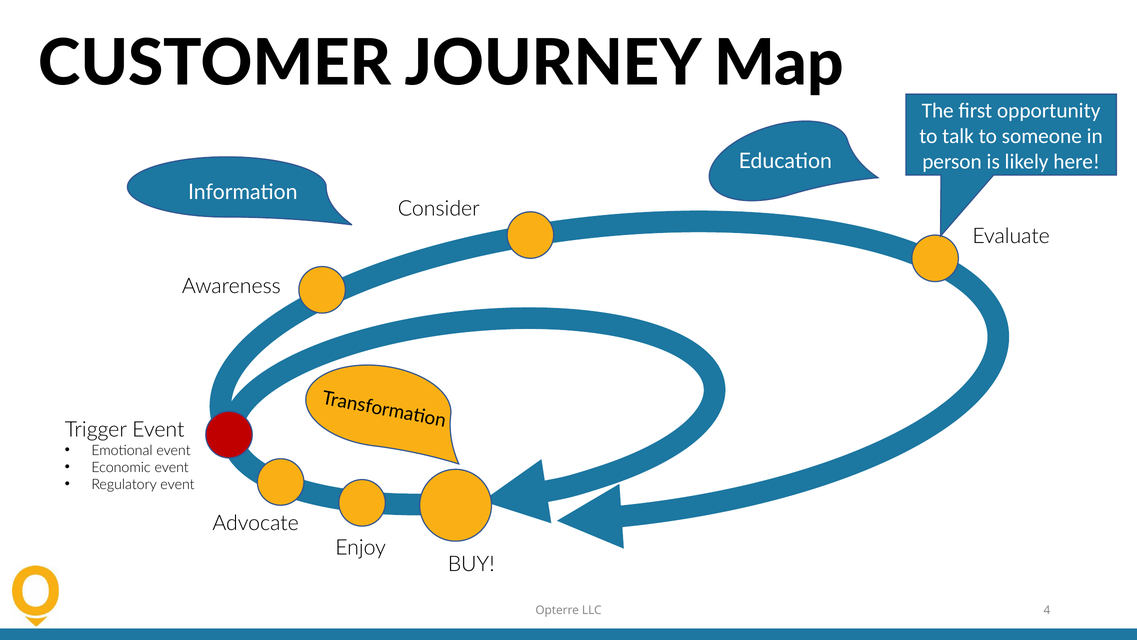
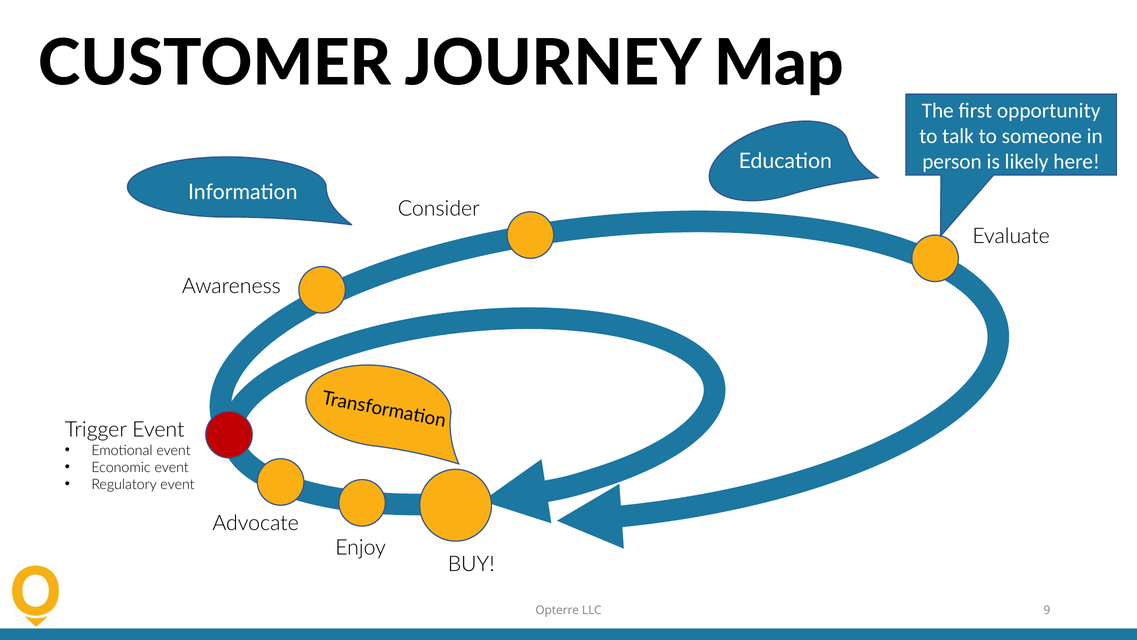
4: 4 -> 9 (1047, 610)
